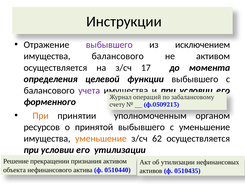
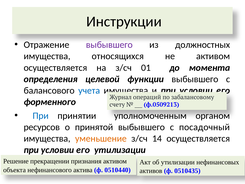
исключением: исключением -> должностных (203, 45)
имущества балансового: балансового -> относящихся (118, 56)
17: 17 -> 01 (146, 68)
учета colour: purple -> blue (89, 90)
При colour: orange -> blue (41, 116)
с уменьшение: уменьшение -> посадочный (204, 127)
62: 62 -> 14 (157, 138)
